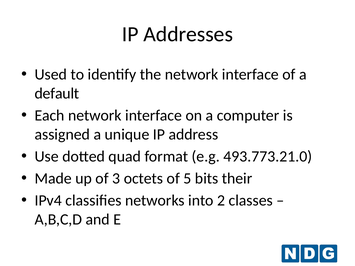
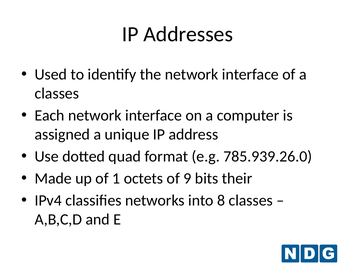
default: default -> classes (57, 93)
493.773.21.0: 493.773.21.0 -> 785.939.26.0 (268, 157)
3: 3 -> 1 (116, 179)
5: 5 -> 9 (187, 179)
2: 2 -> 8 (221, 201)
